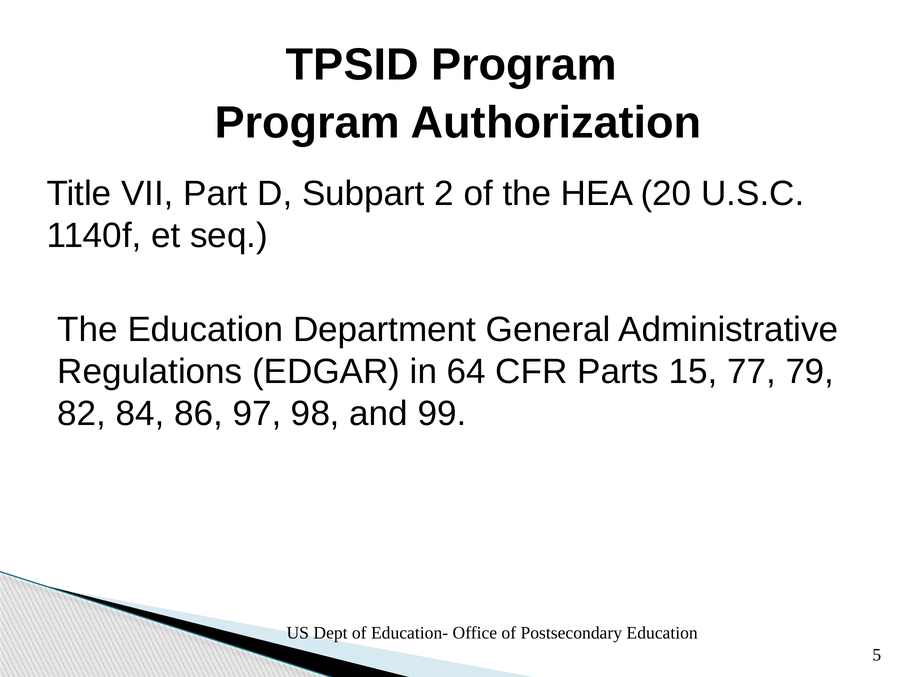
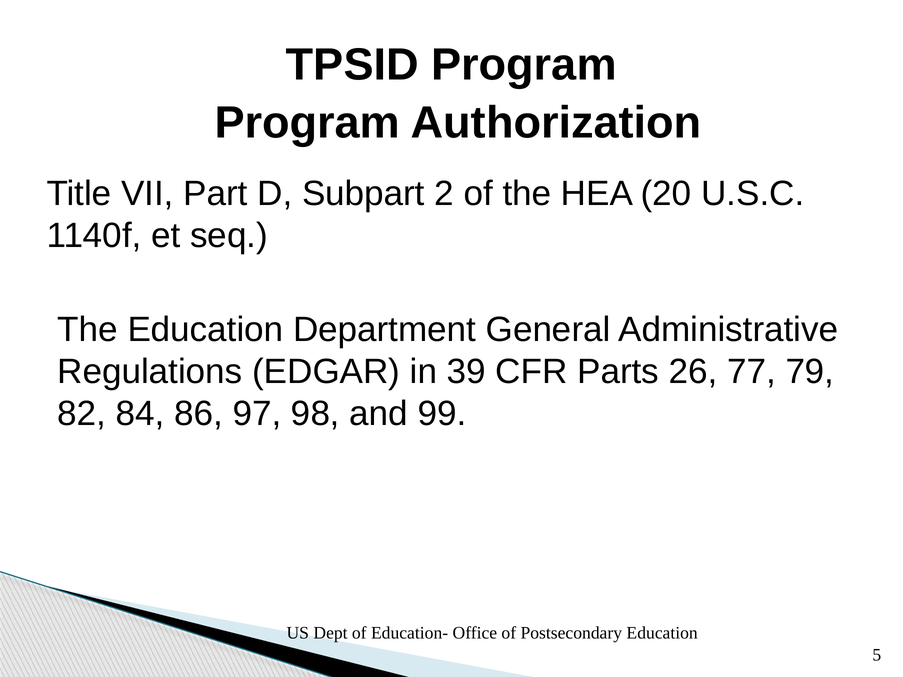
64: 64 -> 39 (466, 372)
15: 15 -> 26 (693, 372)
